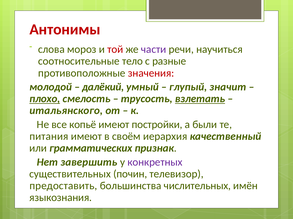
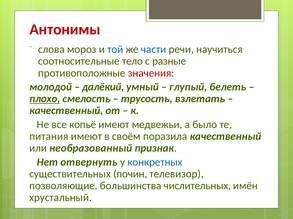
той colour: red -> blue (115, 49)
части colour: purple -> blue (154, 49)
значит: значит -> белеть (228, 87)
взлетать underline: present -> none (200, 99)
итальянского: итальянского -> качественный (66, 111)
постройки: постройки -> медвежьи (157, 125)
были: были -> было (205, 125)
иерархия: иерархия -> поразила (165, 137)
грамматических: грамматических -> необразованный (91, 149)
завершить: завершить -> отвернуть (89, 163)
конкретных colour: purple -> blue (155, 163)
предоставить: предоставить -> позволяющие (63, 186)
языкознания: языкознания -> хрустальный (61, 198)
